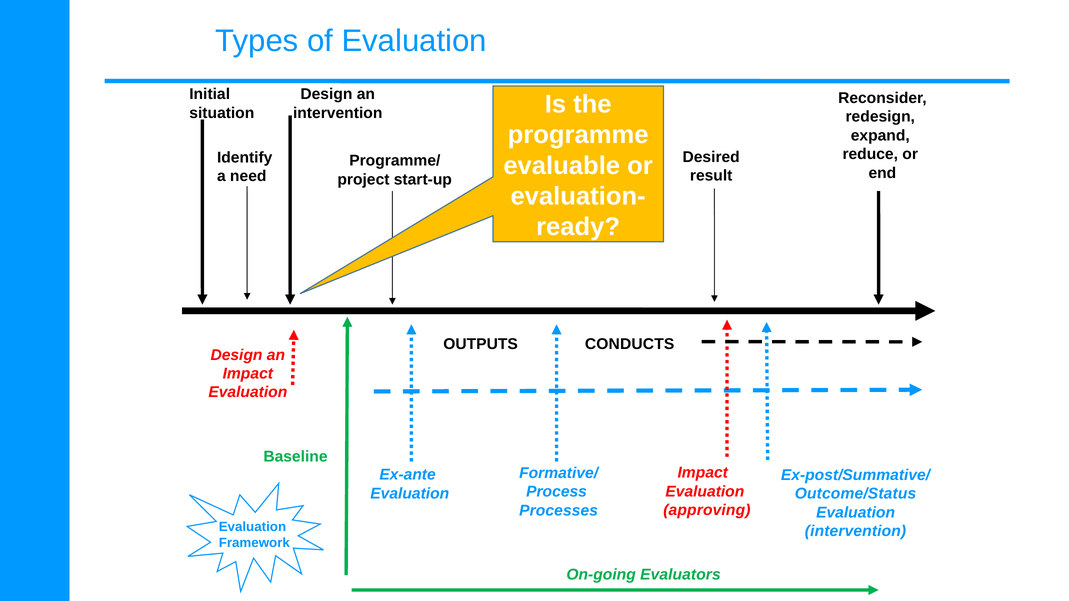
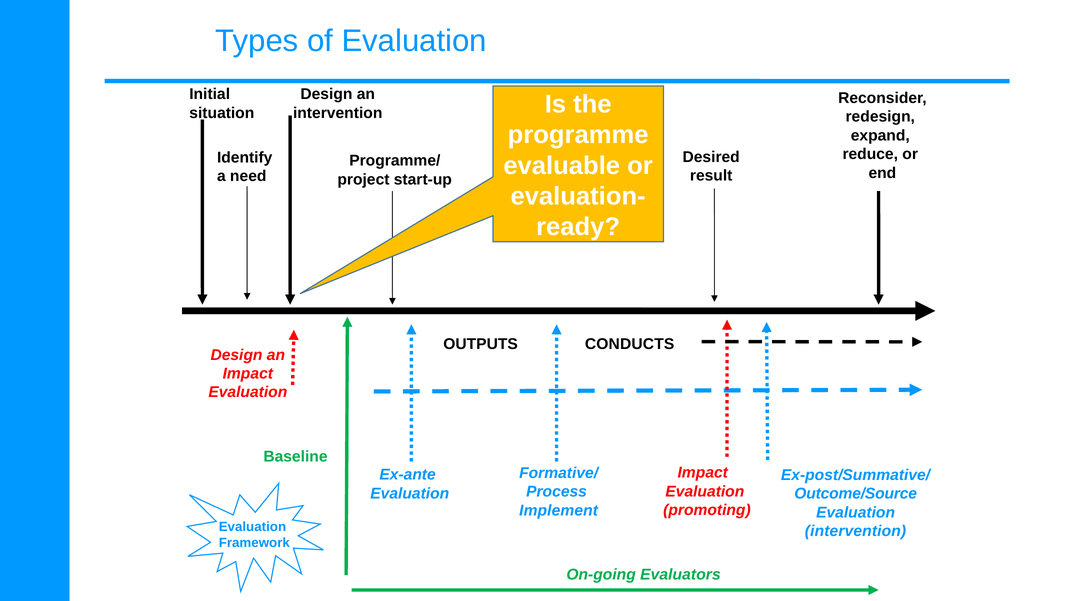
Outcome/Status: Outcome/Status -> Outcome/Source (856, 494)
approving: approving -> promoting (707, 510)
Processes: Processes -> Implement (559, 511)
